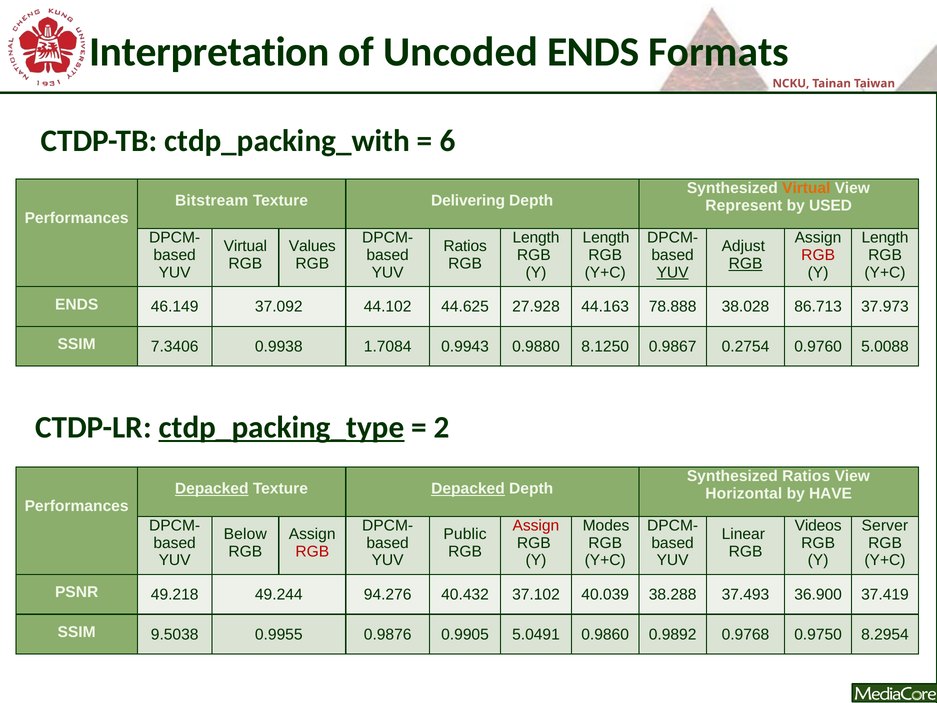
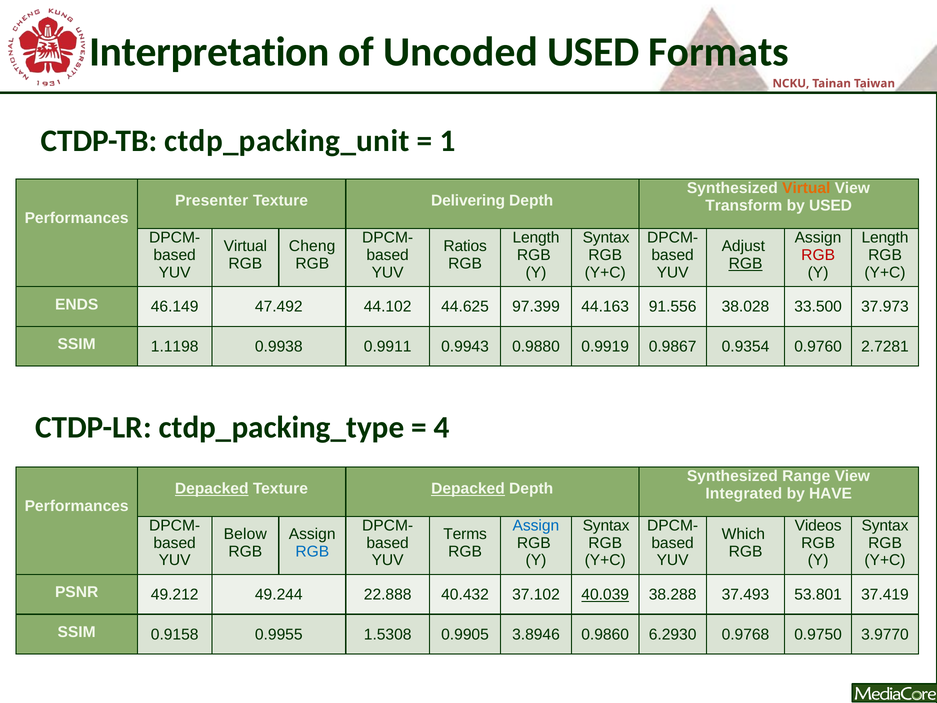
Uncoded ENDS: ENDS -> USED (593, 52)
ctdp_packing_with: ctdp_packing_with -> ctdp_packing_unit (287, 141)
6: 6 -> 1 (447, 141)
Bitstream: Bitstream -> Presenter (212, 201)
Represent: Represent -> Transform (744, 205)
Length: Length -> Syntax (606, 237)
Values: Values -> Cheng (312, 246)
YUV underline: present -> none (673, 272)
37.092: 37.092 -> 47.492 (279, 307)
27.928: 27.928 -> 97.399 (536, 307)
78.888: 78.888 -> 91.556 (673, 307)
86.713: 86.713 -> 33.500 (818, 307)
7.3406: 7.3406 -> 1.1198 (175, 346)
1.7084: 1.7084 -> 0.9911 (388, 346)
8.1250: 8.1250 -> 0.9919 (605, 346)
0.2754: 0.2754 -> 0.9354 (745, 346)
5.0088: 5.0088 -> 2.7281 (885, 346)
ctdp_packing_type underline: present -> none (281, 427)
2: 2 -> 4 (442, 427)
Synthesized Ratios: Ratios -> Range (806, 476)
Horizontal: Horizontal -> Integrated (744, 493)
Assign colour: red -> blue (536, 525)
Modes: Modes -> Syntax (606, 525)
Server: Server -> Syntax (885, 525)
Public: Public -> Terms (465, 534)
Linear: Linear -> Which (743, 534)
RGB colour: red -> blue (312, 551)
49.218: 49.218 -> 49.212 (175, 594)
94.276: 94.276 -> 22.888 (388, 594)
40.039 underline: none -> present (605, 594)
36.900: 36.900 -> 53.801 (818, 594)
9.5038: 9.5038 -> 0.9158 (175, 634)
0.9876: 0.9876 -> 1.5308 (388, 634)
5.0491: 5.0491 -> 3.8946 (536, 634)
0.9892: 0.9892 -> 6.2930 (673, 634)
8.2954: 8.2954 -> 3.9770 (885, 634)
